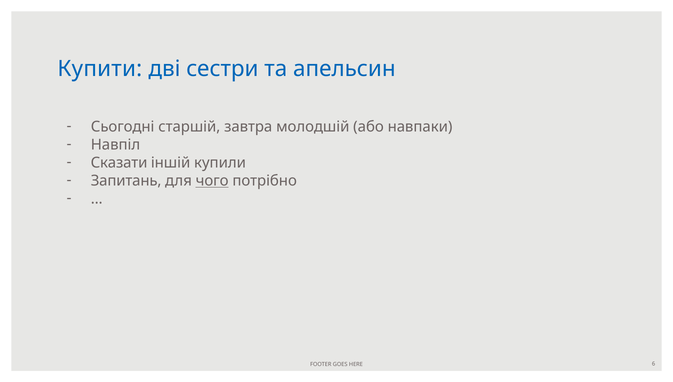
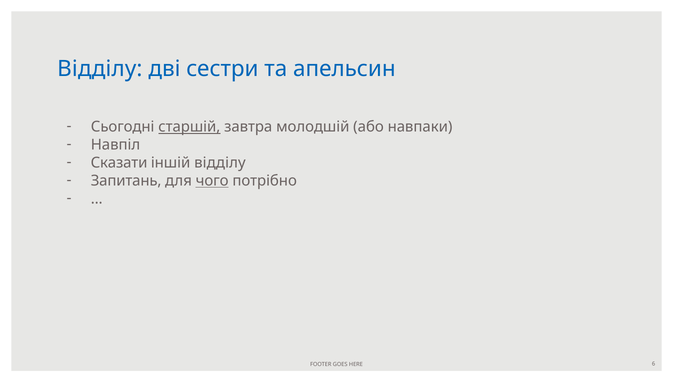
Купити: Купити -> Відділу (100, 69)
старшій underline: none -> present (189, 127)
іншій купили: купили -> відділу (220, 163)
